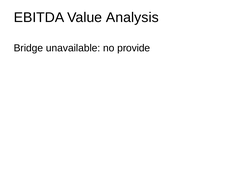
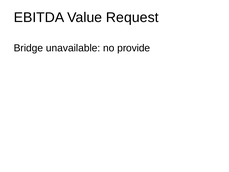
Analysis: Analysis -> Request (132, 17)
